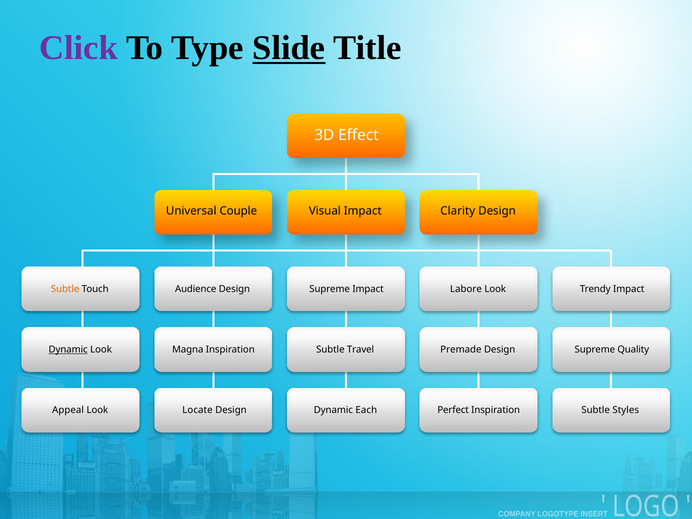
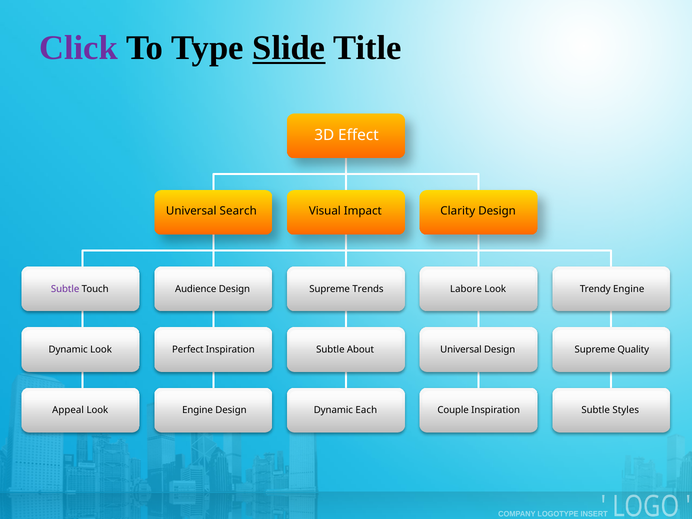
Couple: Couple -> Search (238, 211)
Subtle colour: orange -> purple (65, 289)
Supreme Impact: Impact -> Trends (368, 289)
Trendy Impact: Impact -> Engine (629, 289)
Dynamic underline: present -> none (68, 350)
Magna: Magna -> Perfect (188, 350)
Travel: Travel -> About (360, 350)
Premade: Premade -> Universal (461, 350)
Locate: Locate -> Engine (198, 410)
Perfect: Perfect -> Couple (453, 410)
